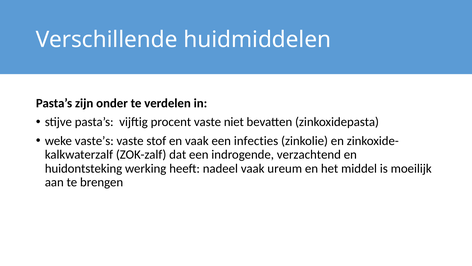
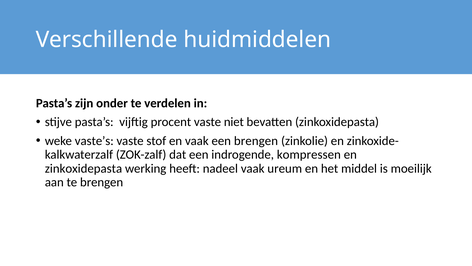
een infecties: infecties -> brengen (256, 141)
verzachtend: verzachtend -> kompressen (309, 154)
huidontsteking: huidontsteking -> zinkoxidepasta (83, 168)
